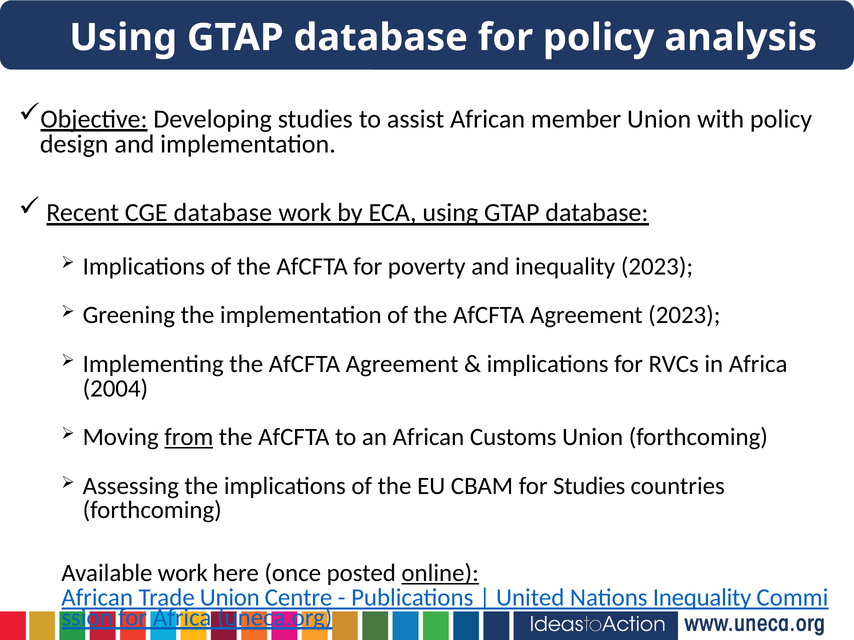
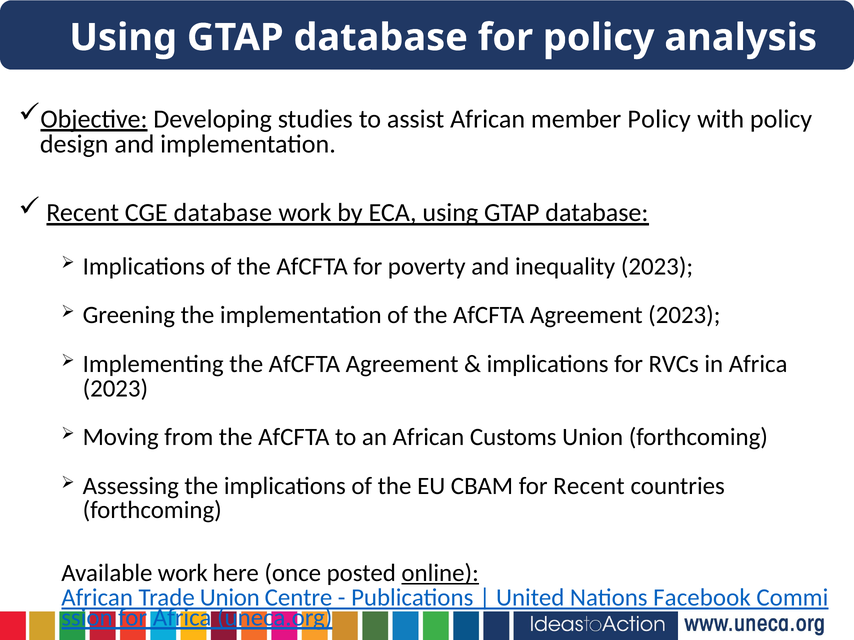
member Union: Union -> Policy (659, 119)
2004: 2004 -> 2023 (115, 389)
from underline: present -> none (189, 438)
for Studies: Studies -> Recent (589, 486)
Nations Inequality: Inequality -> Facebook (702, 598)
